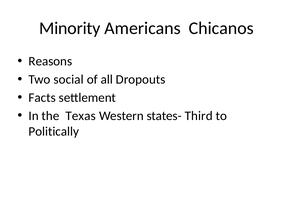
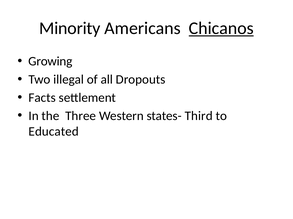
Chicanos underline: none -> present (221, 28)
Reasons: Reasons -> Growing (50, 61)
social: social -> illegal (69, 80)
Texas: Texas -> Three (81, 116)
Politically: Politically -> Educated (54, 132)
